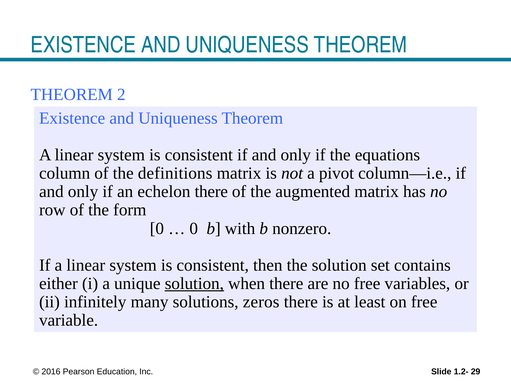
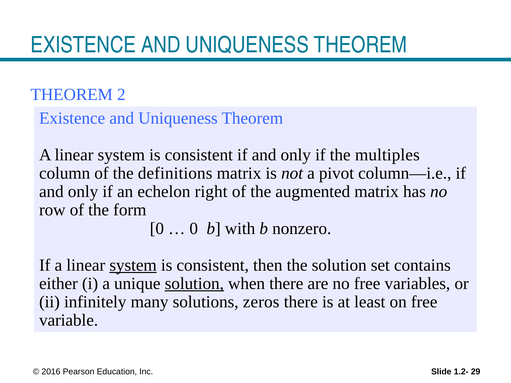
equations: equations -> multiples (387, 155)
echelon there: there -> right (211, 192)
system underline: none -> present (133, 265)
